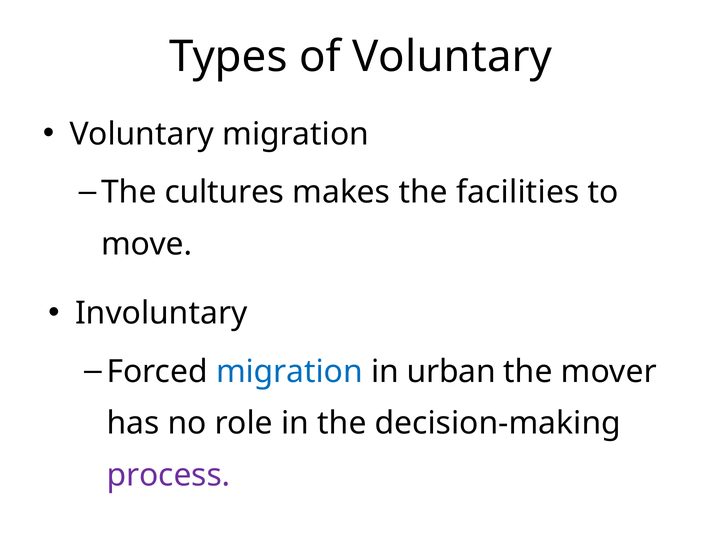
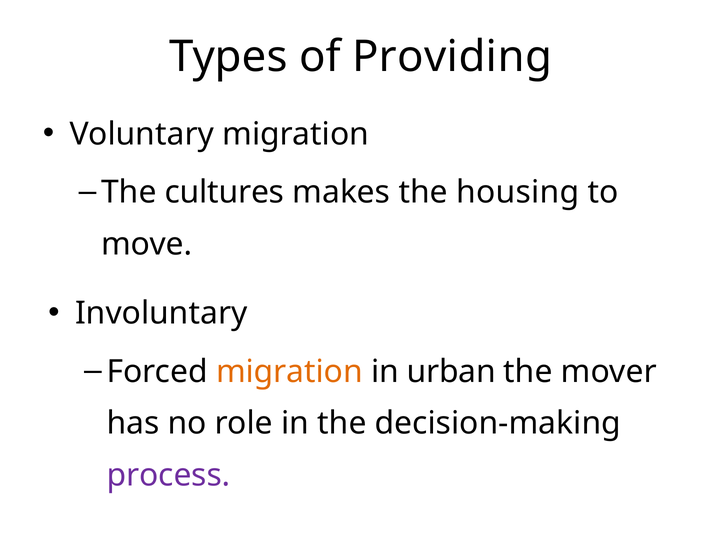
of Voluntary: Voluntary -> Providing (452, 57)
facilities: facilities -> housing (518, 192)
migration colour: blue -> orange (289, 371)
